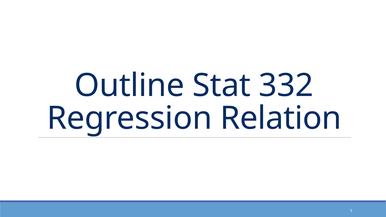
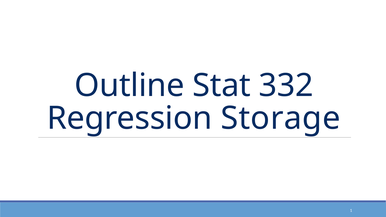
Relation: Relation -> Storage (281, 118)
